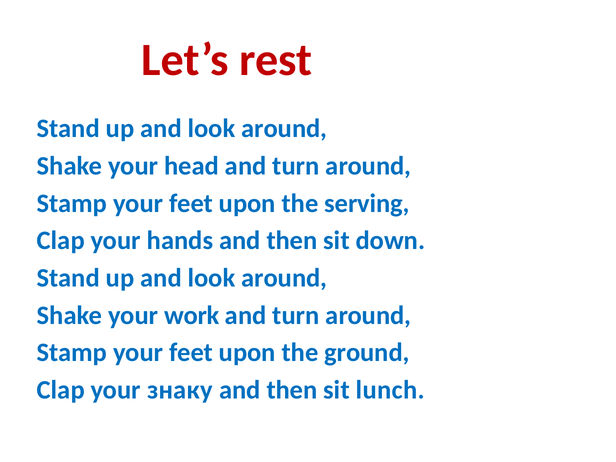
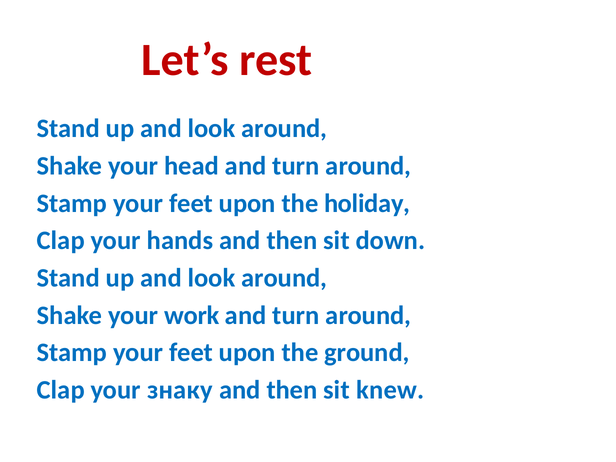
serving: serving -> holiday (367, 203)
lunch: lunch -> knew (390, 390)
